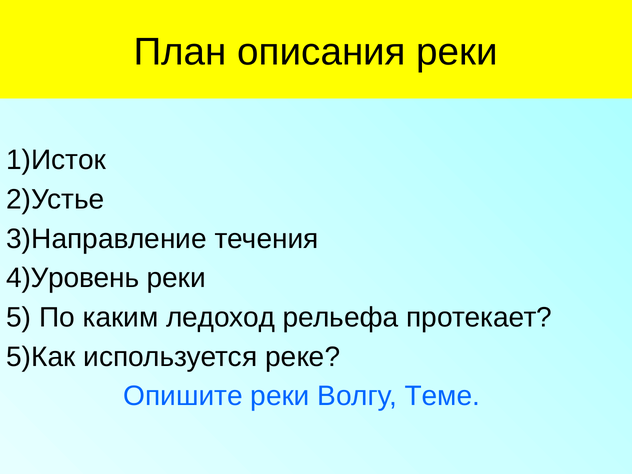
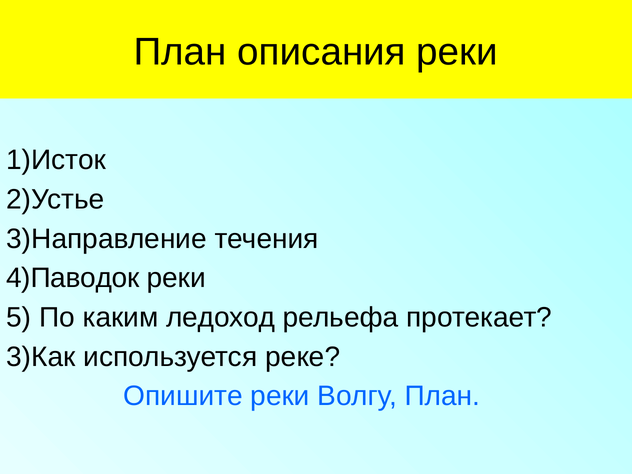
4)Уровень: 4)Уровень -> 4)Паводок (73, 278)
5)Как: 5)Как -> 3)Как (41, 357)
Волгу Теме: Теме -> План (442, 396)
